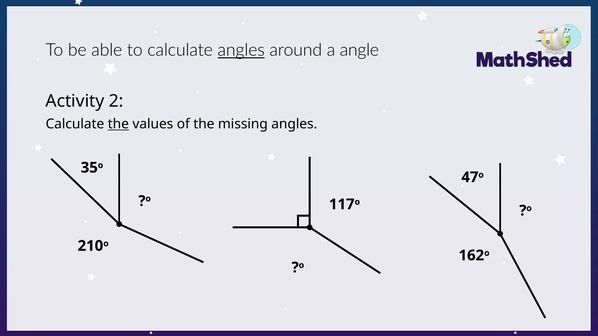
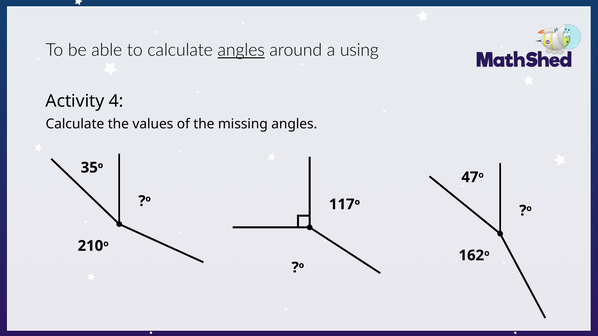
angle: angle -> using (359, 50)
2: 2 -> 4 (116, 101)
the underline: present -> none (118, 124)
